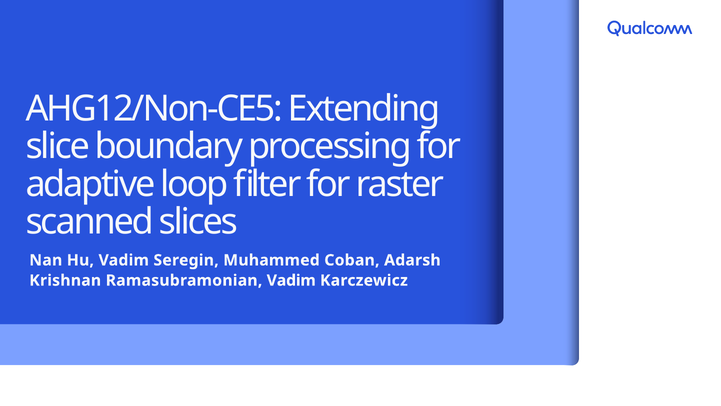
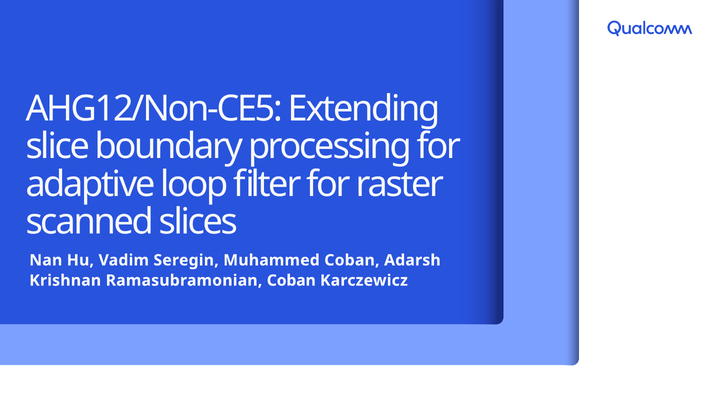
Ramasubramonian Vadim: Vadim -> Coban (291, 280)
